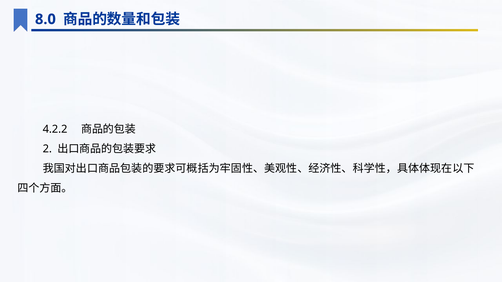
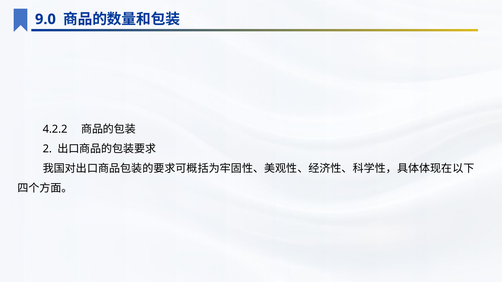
8.0: 8.0 -> 9.0 (45, 19)
